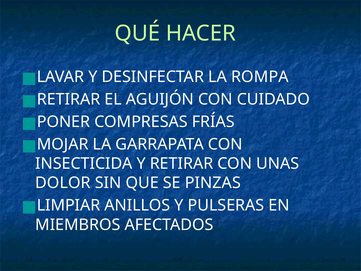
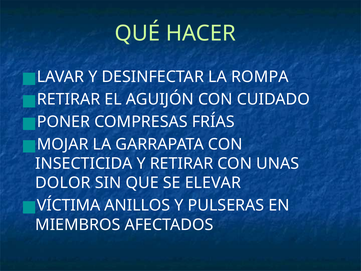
PINZAS: PINZAS -> ELEVAR (213, 183)
LIMPIAR: LIMPIAR -> VÍCTIMA (69, 205)
